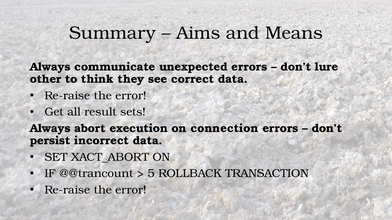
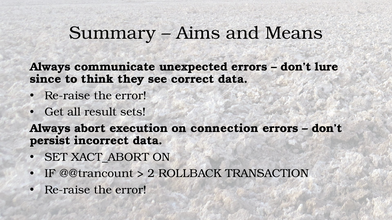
other: other -> since (46, 79)
5: 5 -> 2 (151, 174)
